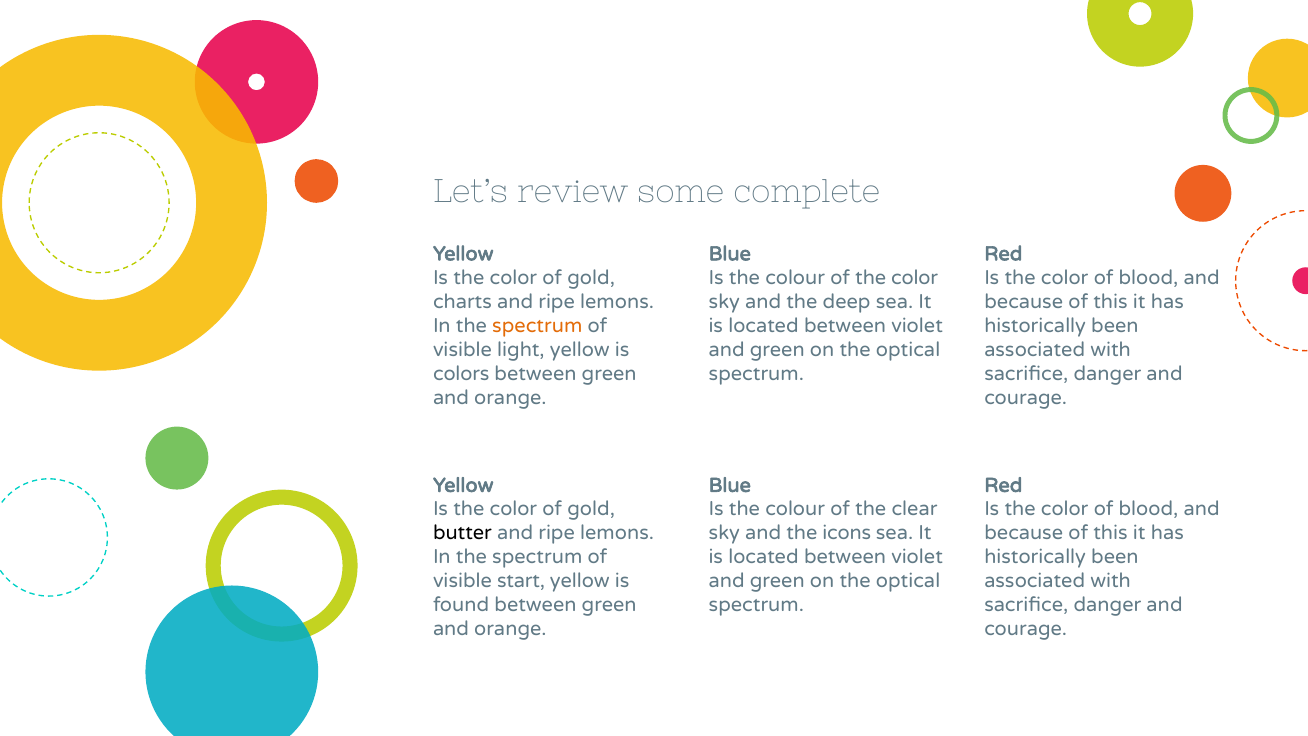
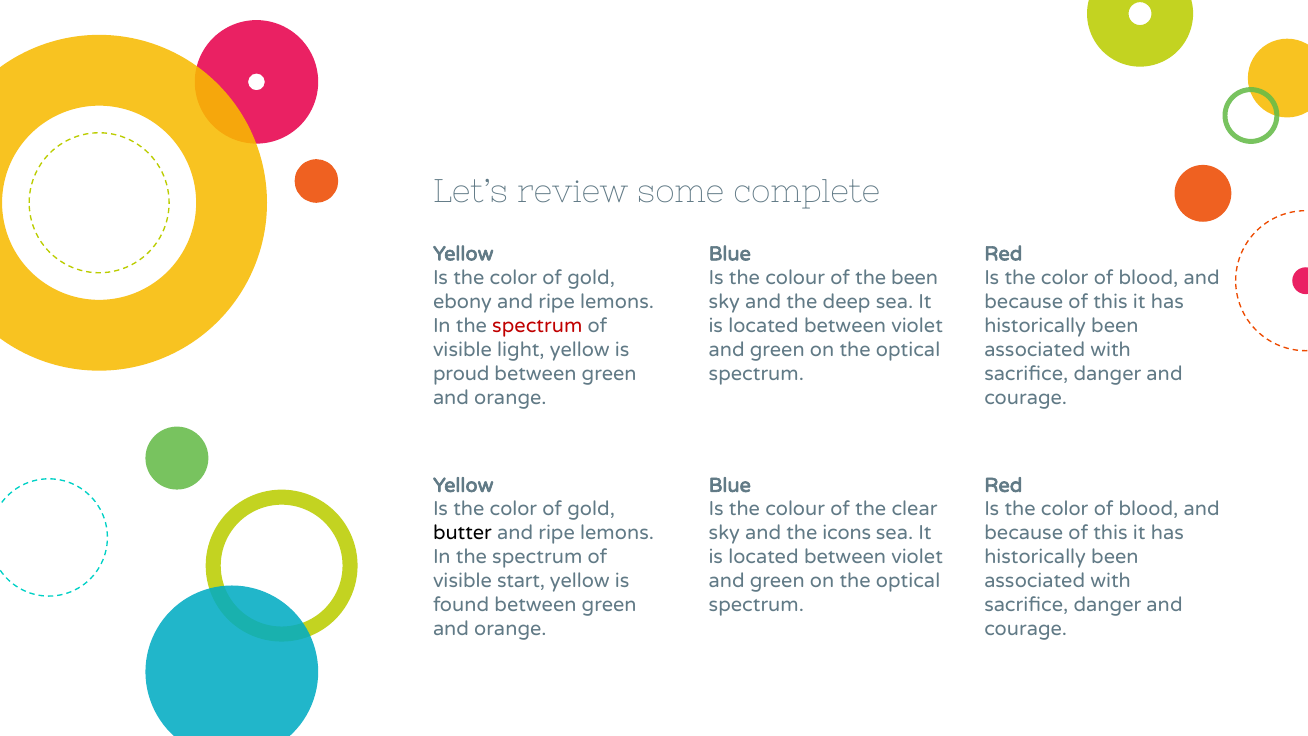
of the color: color -> been (915, 278)
charts: charts -> ebony (462, 302)
spectrum colour: orange -> red (537, 326)
colors: colors -> proud (461, 374)
